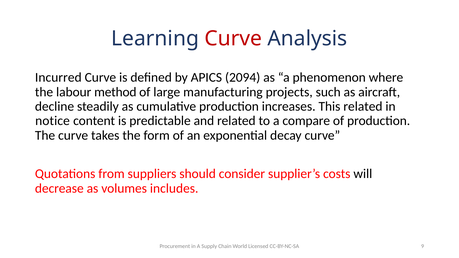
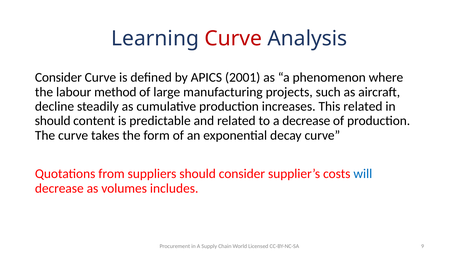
Incurred: Incurred -> Consider (58, 78)
2094: 2094 -> 2001 (243, 78)
notice: notice -> should (53, 121)
a compare: compare -> decrease (306, 121)
will colour: black -> blue (363, 174)
